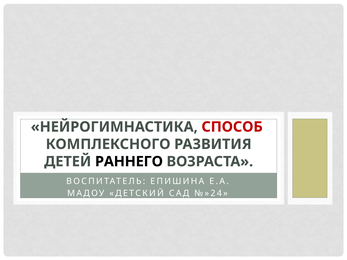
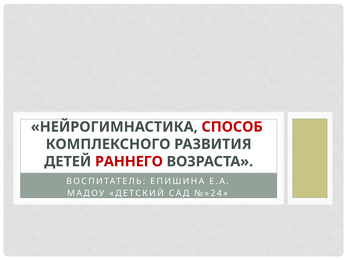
РАННЕГО colour: black -> red (129, 162)
